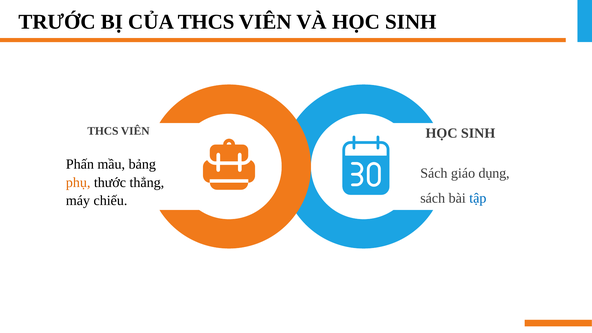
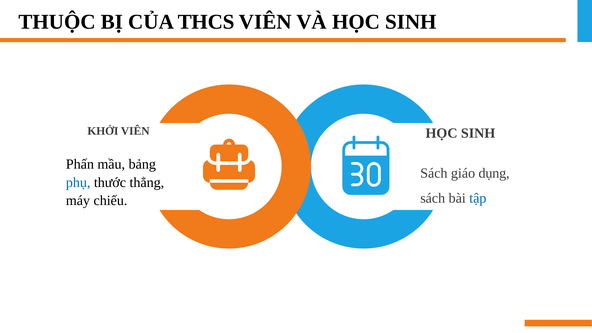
TRƯỚC: TRƯỚC -> THUỘC (57, 22)
THCS: THCS -> KHỞI (103, 131)
phụ colour: orange -> blue (78, 182)
